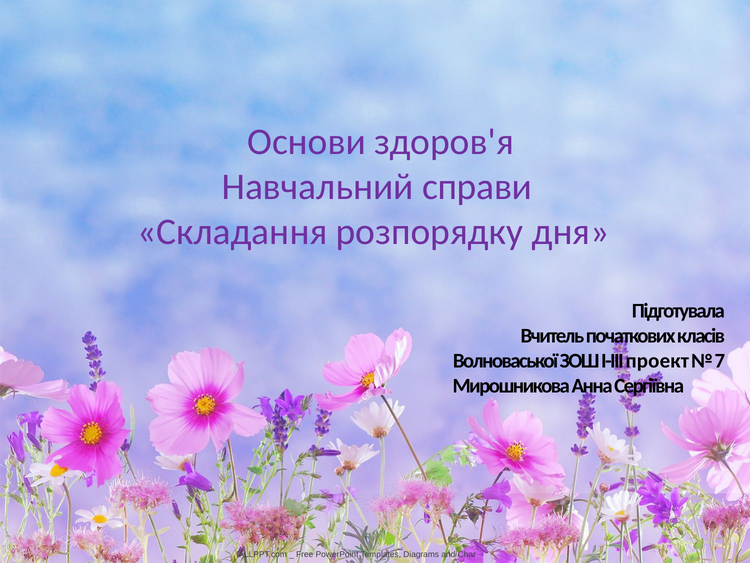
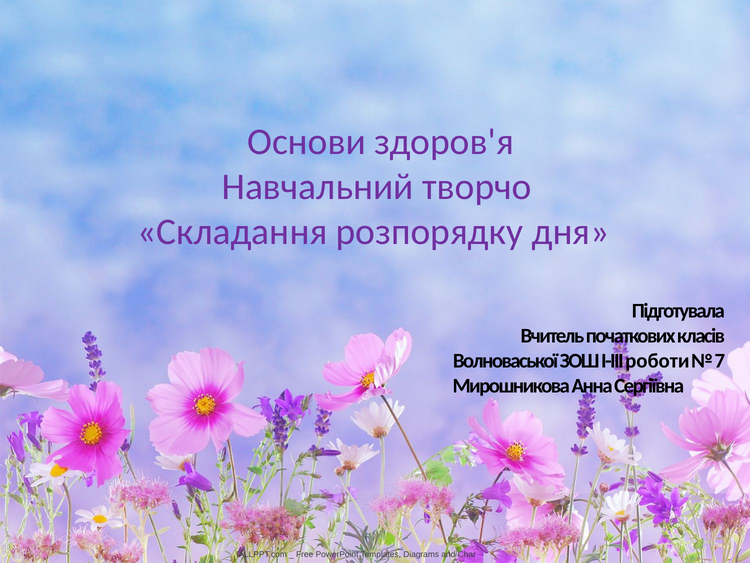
справи: справи -> творчо (477, 187)
проект: проект -> роботи (657, 360)
